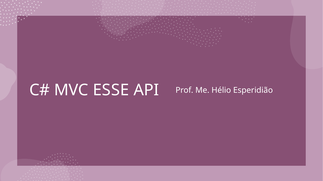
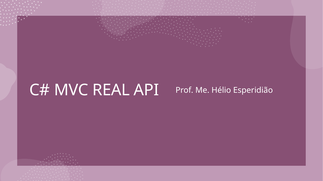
ESSE: ESSE -> REAL (111, 91)
